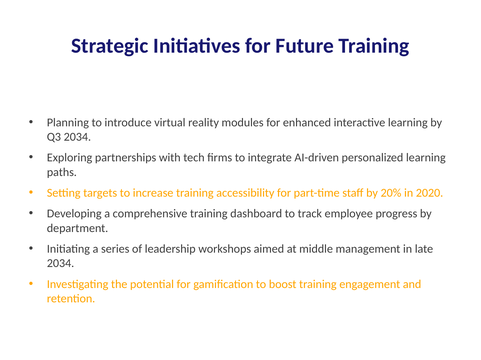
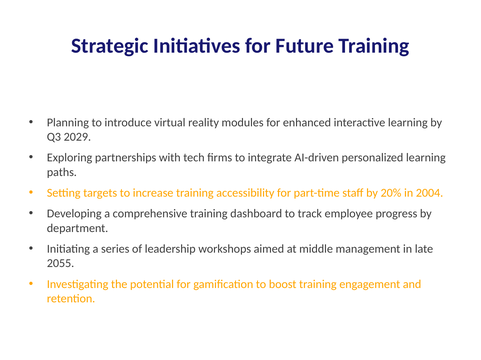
Q3 2034: 2034 -> 2029 (77, 137)
2020: 2020 -> 2004 (430, 193)
2034: 2034 -> 2055 (61, 264)
